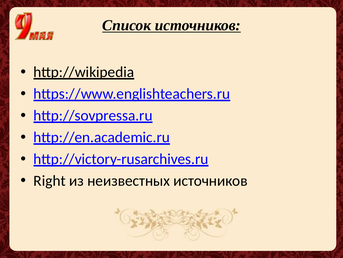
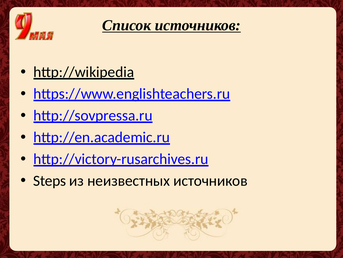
Right: Right -> Steps (50, 180)
